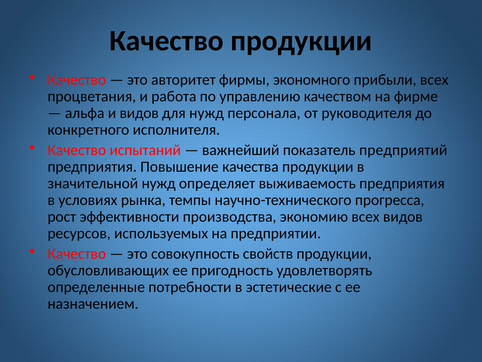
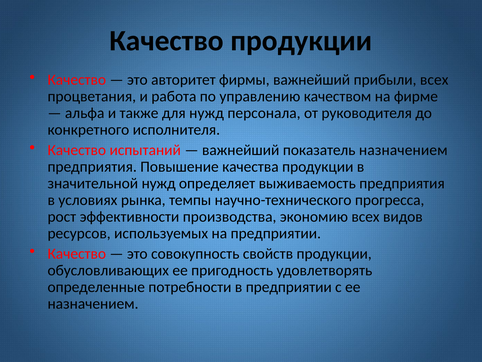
фирмы экономного: экономного -> важнейший (312, 80)
и видов: видов -> также (139, 113)
показатель предприятий: предприятий -> назначением (403, 150)
в эстетические: эстетические -> предприятии (289, 287)
